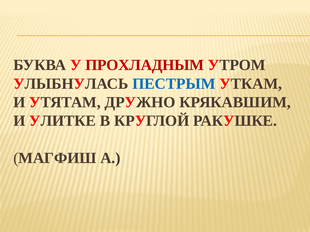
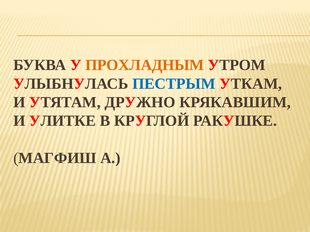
ПРОХЛАДНЫМ colour: red -> orange (145, 65)
